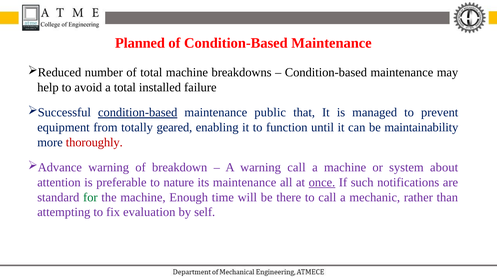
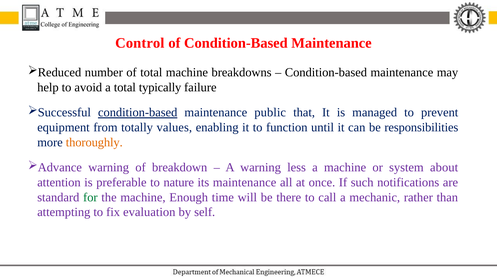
Planned: Planned -> Control (140, 43)
installed: installed -> typically (160, 87)
geared: geared -> values (174, 128)
maintainability: maintainability -> responsibilities (421, 128)
thoroughly colour: red -> orange (94, 143)
warning call: call -> less (297, 168)
once underline: present -> none (322, 183)
